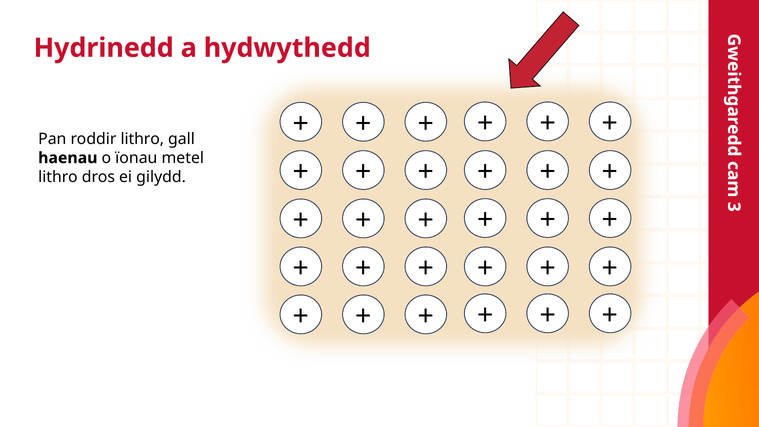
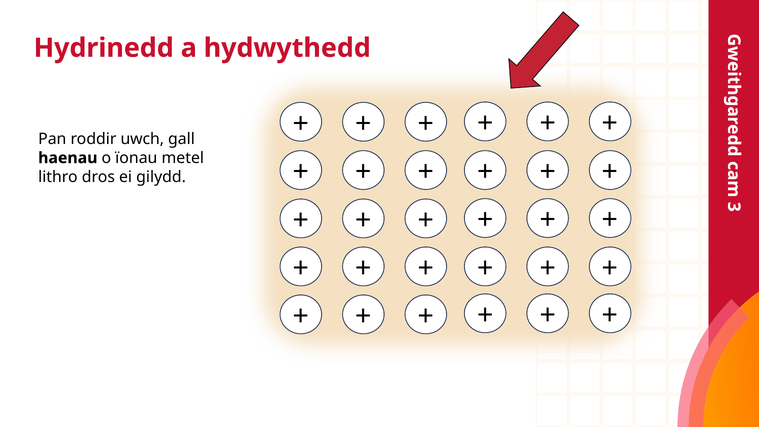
roddir lithro: lithro -> uwch (142, 139)
